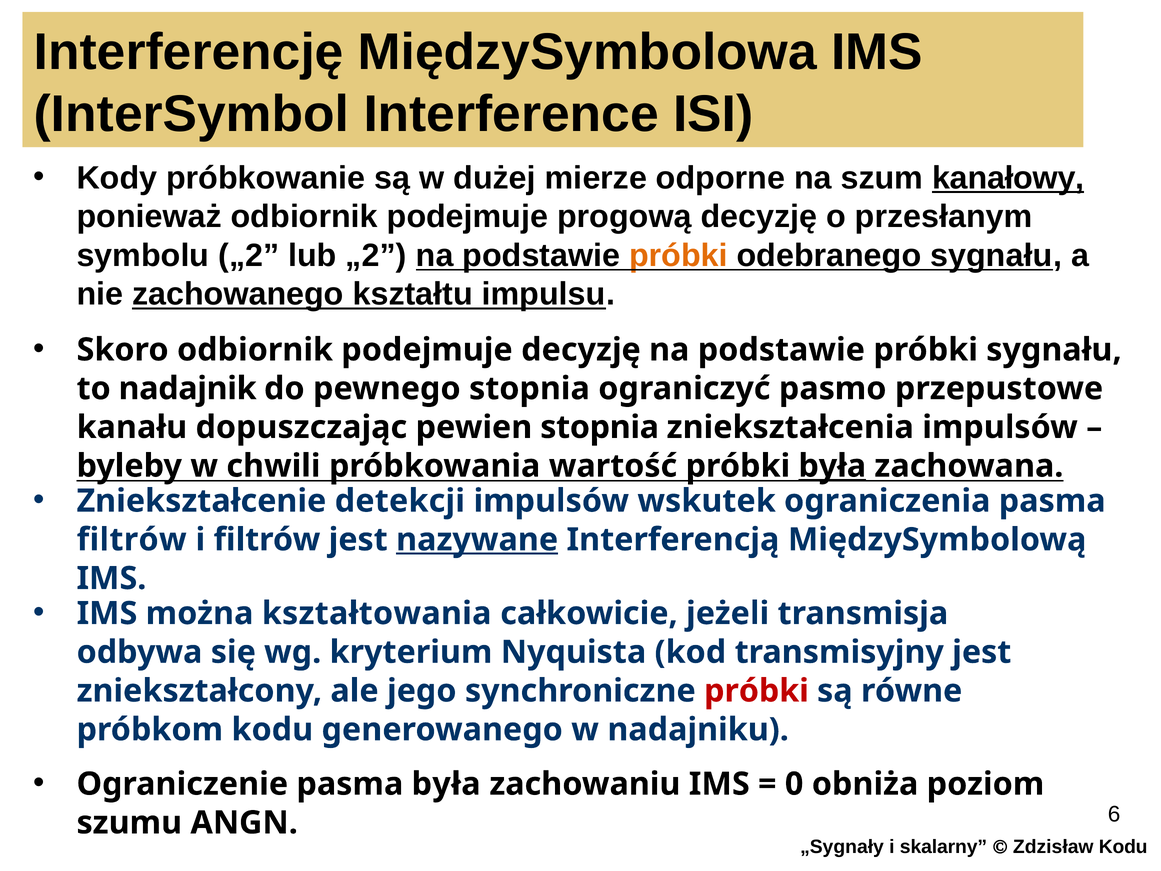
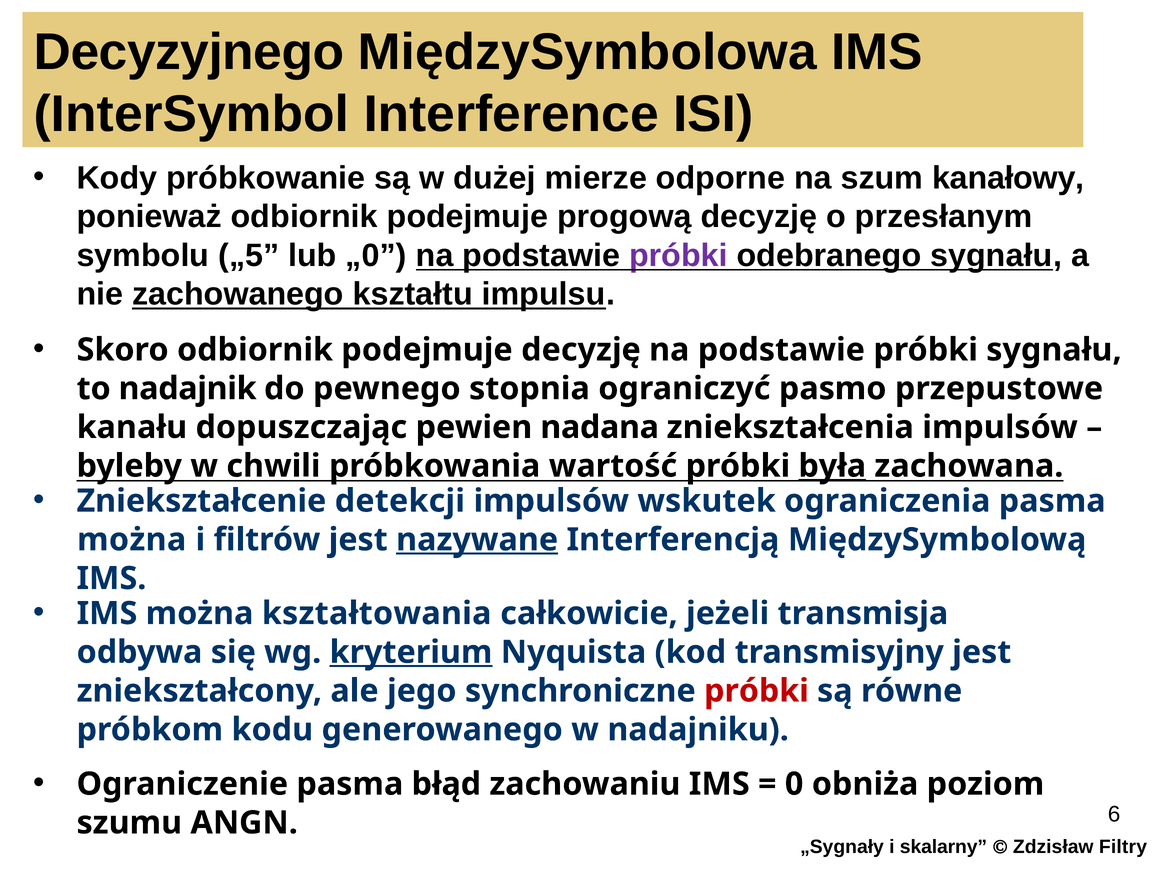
Interferencję: Interferencję -> Decyzyjnego (189, 52)
kanałowy underline: present -> none (1008, 178)
symbolu „2: „2 -> „5 (249, 255)
lub „2: „2 -> „0 (376, 255)
próbki colour: orange -> purple (678, 255)
pewien stopnia: stopnia -> nadana (600, 427)
filtrów: filtrów -> można (132, 540)
kryterium underline: none -> present (411, 652)
pasma była: była -> błąd (446, 784)
Zdzisław Kodu: Kodu -> Filtry (1123, 846)
